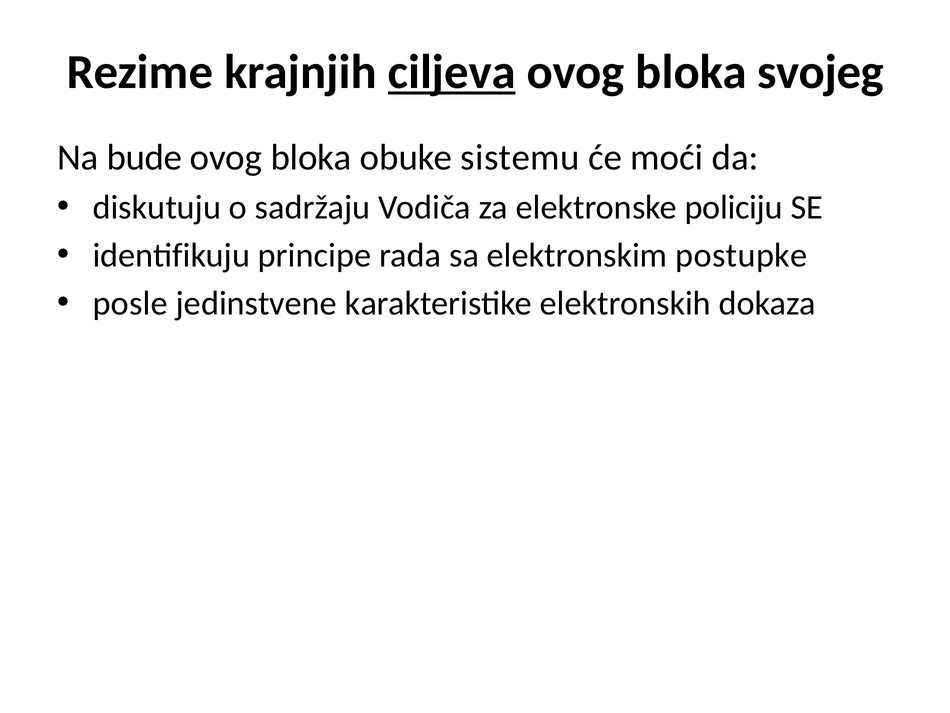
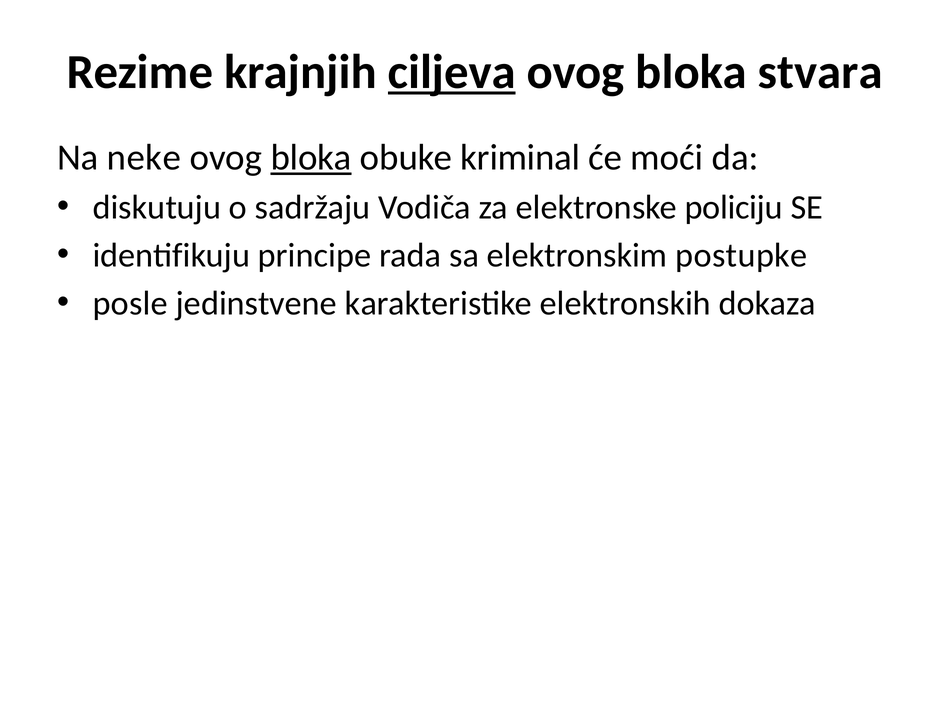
svojeg: svojeg -> stvara (820, 72)
bude: bude -> neke (144, 158)
bloka underline: none -> present (311, 158)
sistemu: sistemu -> kriminal (520, 158)
